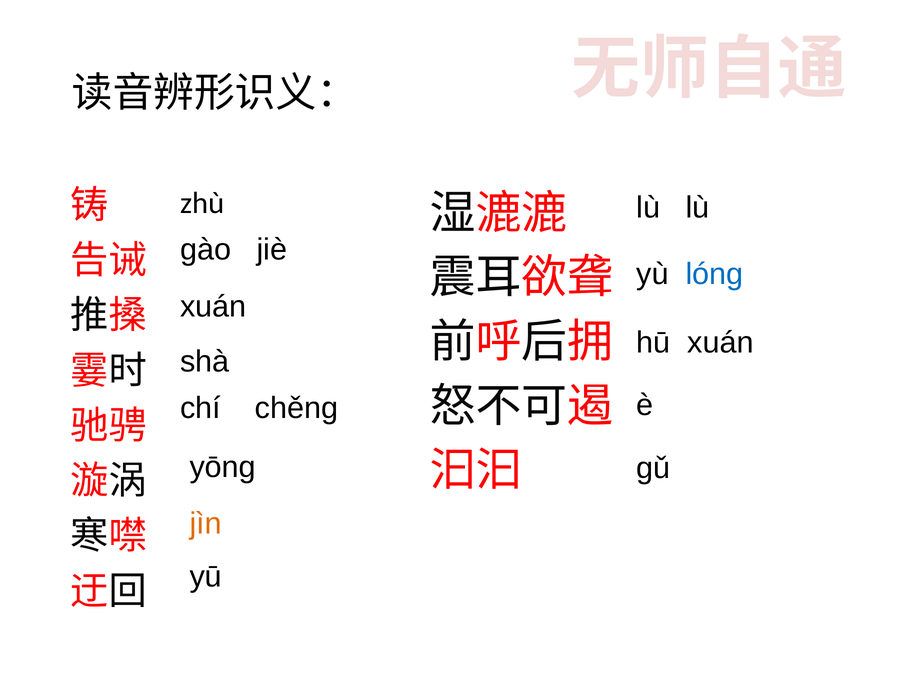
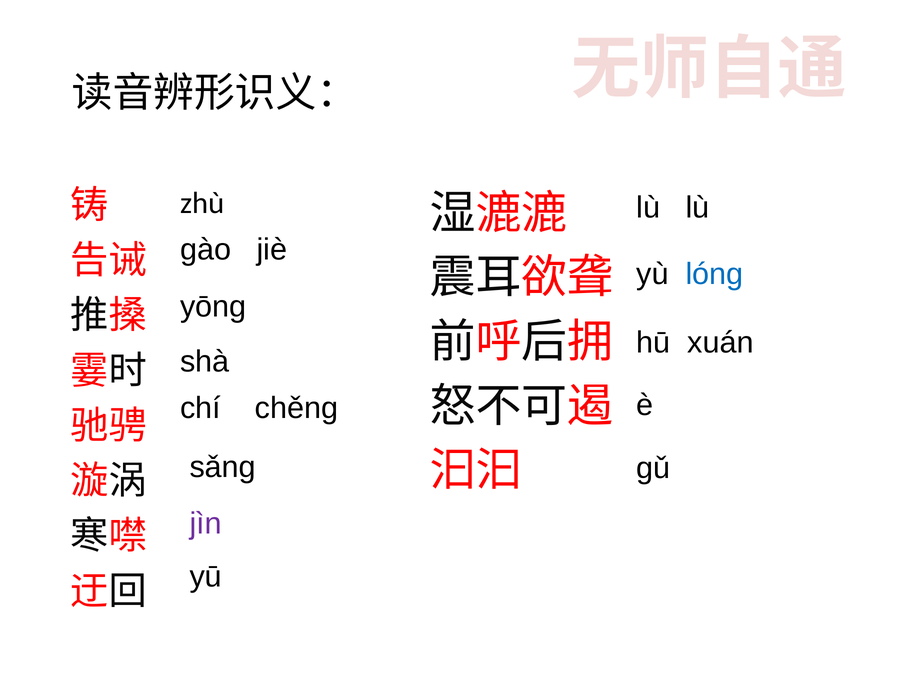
xuán: xuán -> yōng (213, 306)
yōng: yōng -> sǎng (223, 467)
jìn colour: orange -> purple (206, 523)
